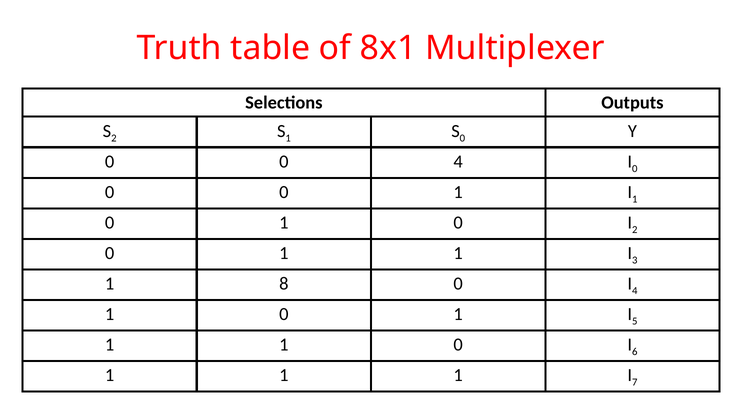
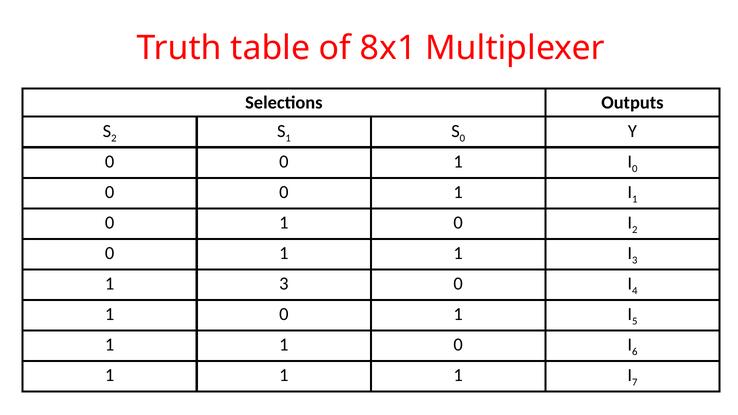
4: 4 -> 1 (458, 162)
1 8: 8 -> 3 (284, 284)
